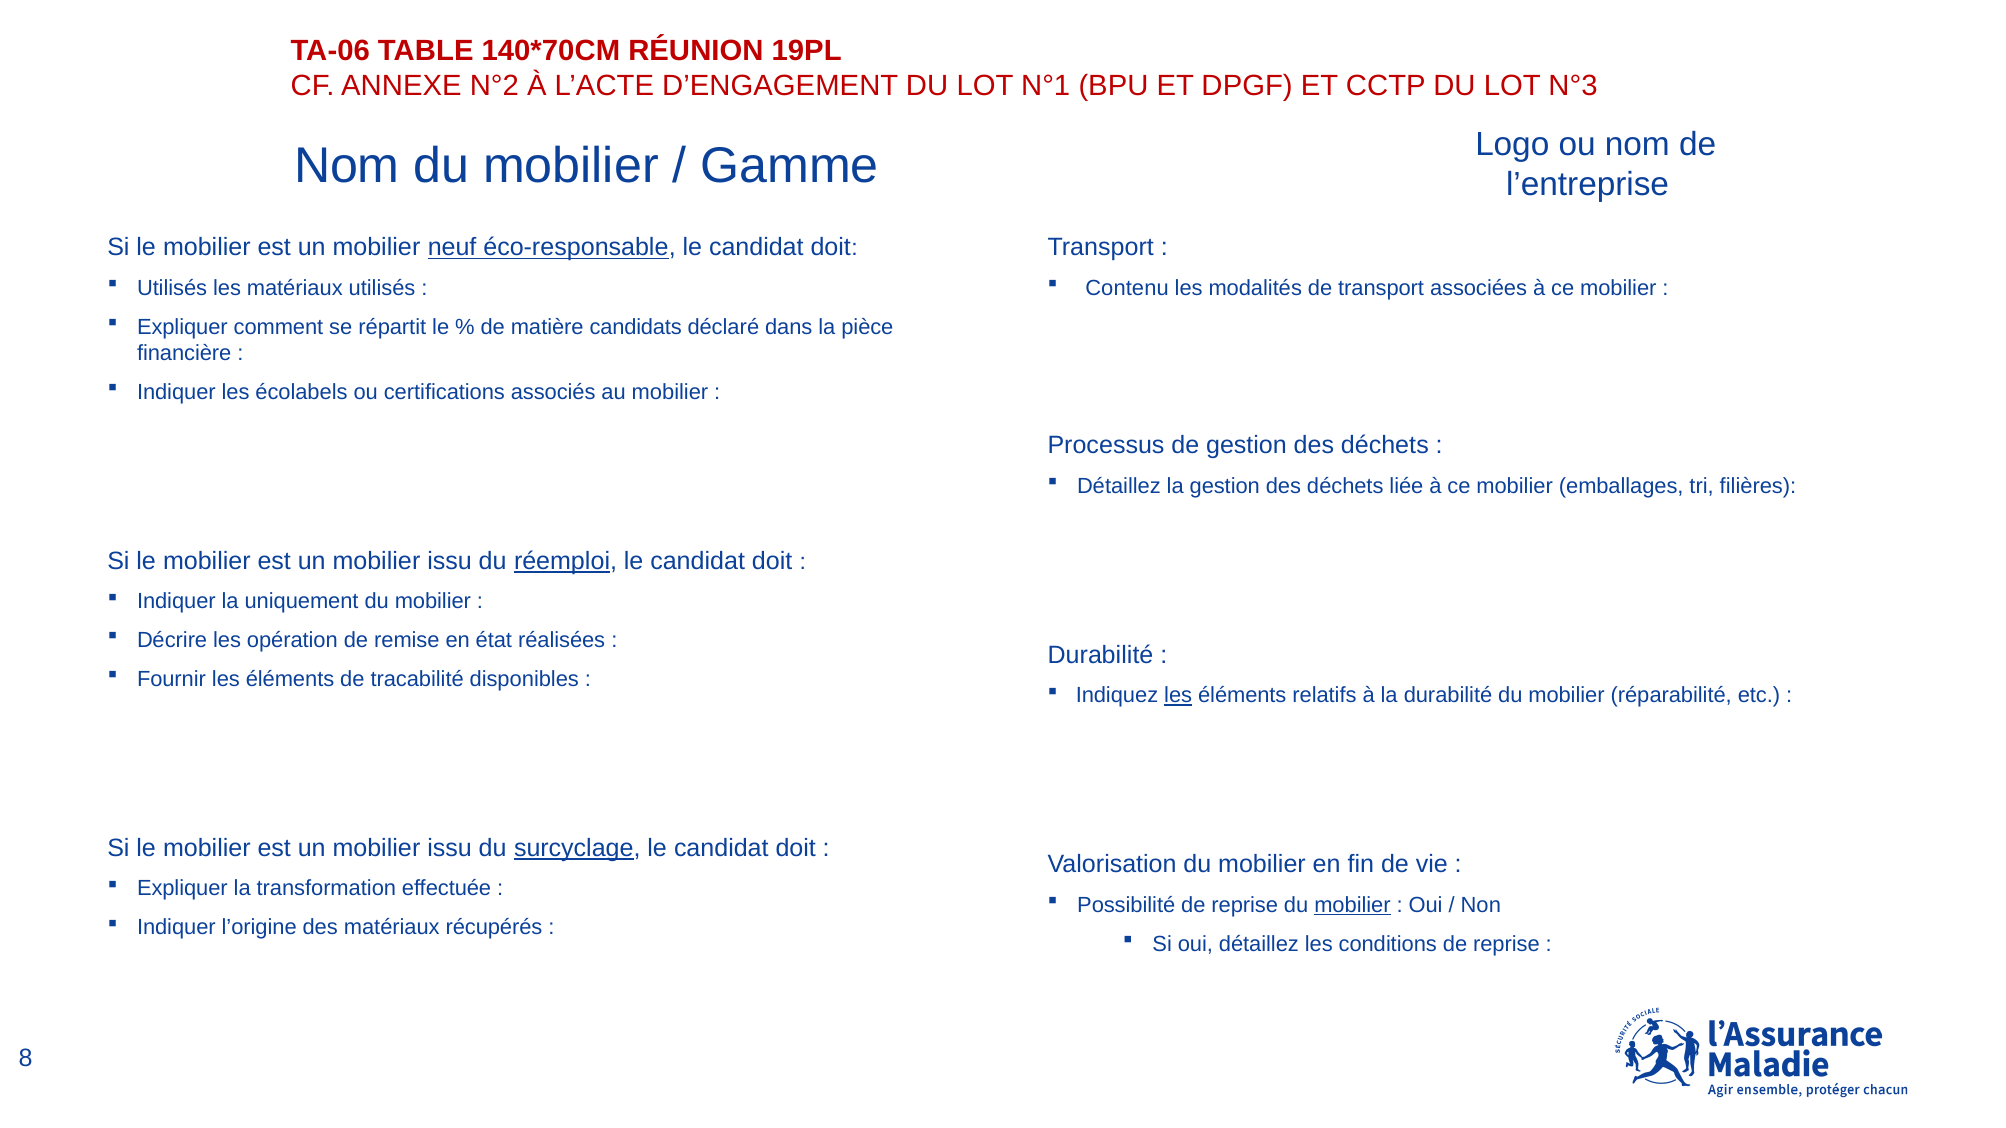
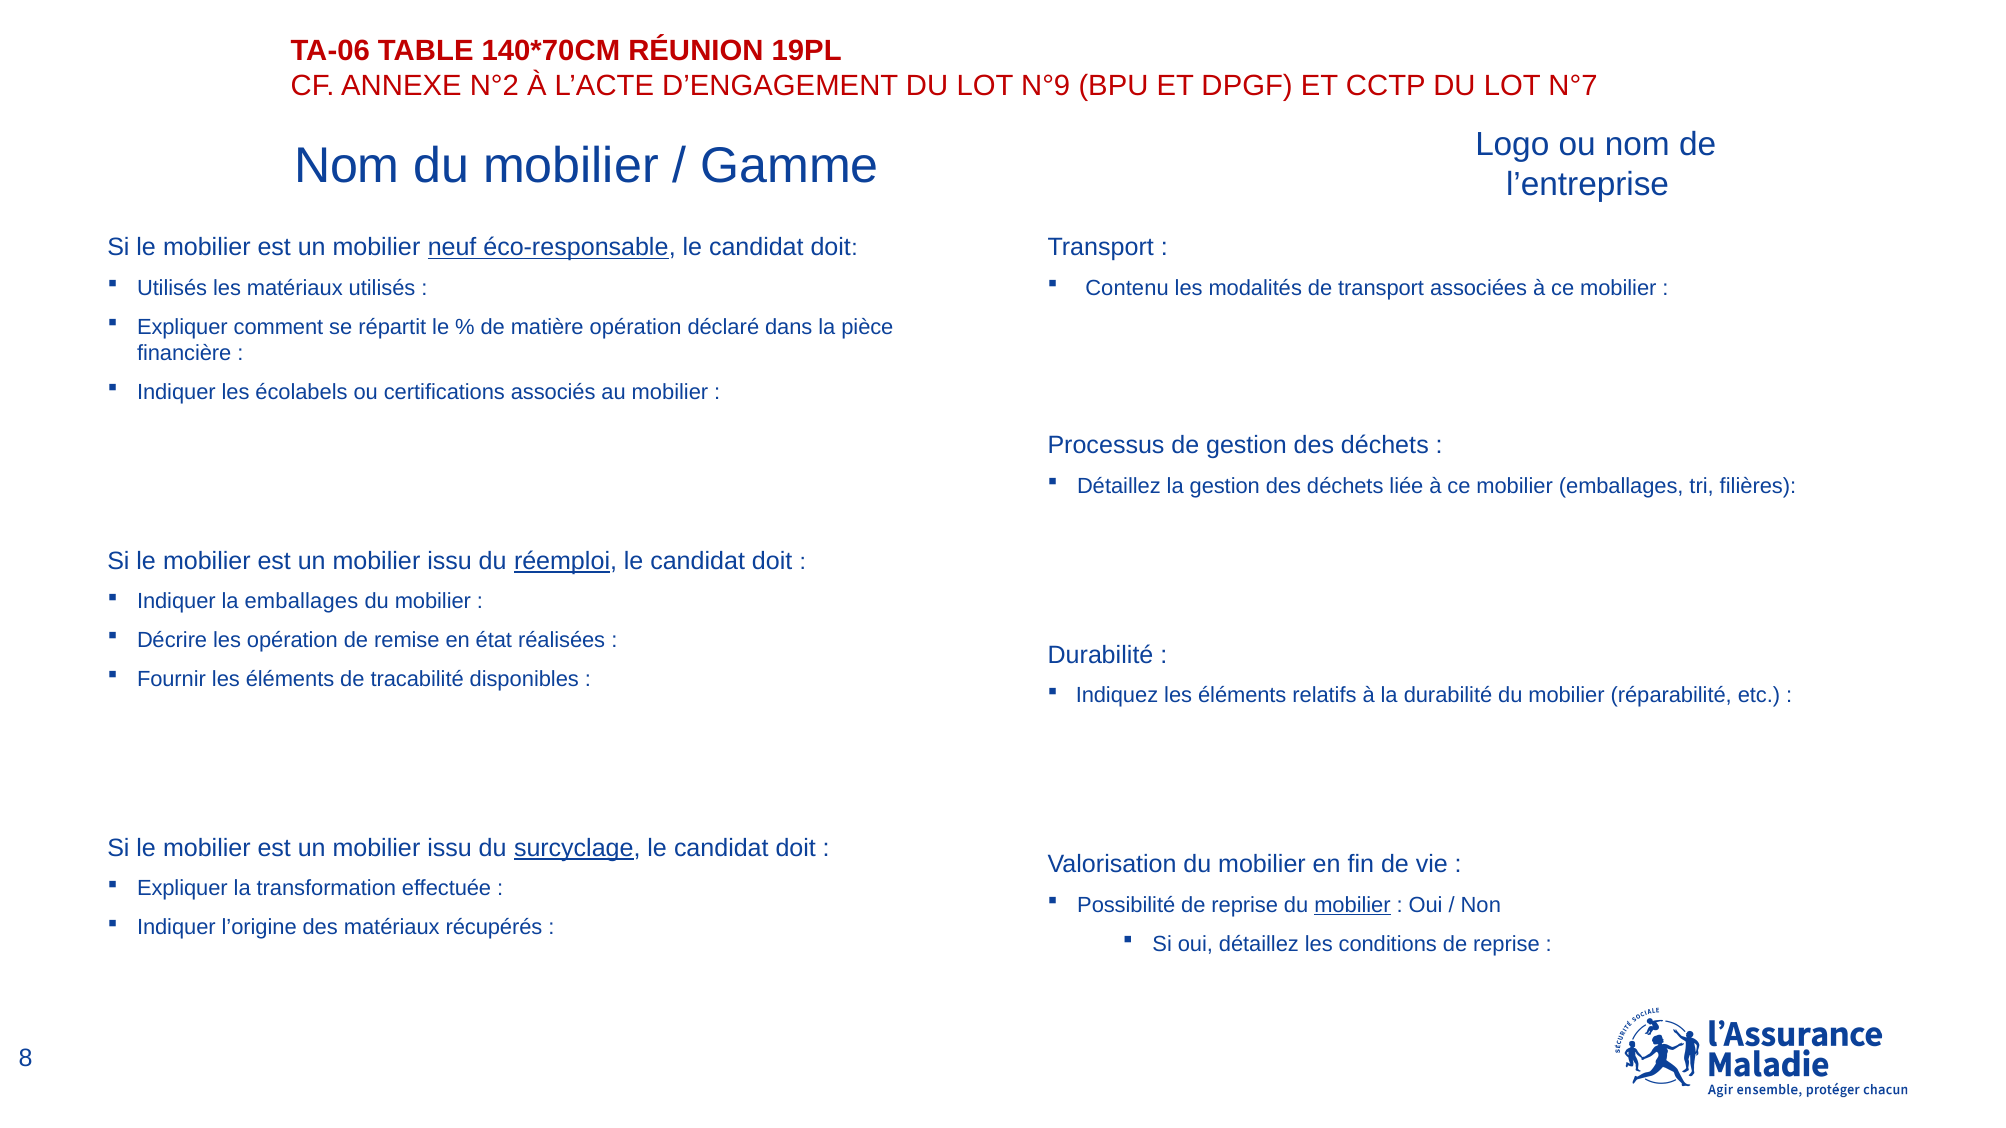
N°1: N°1 -> N°9 (1046, 86)
N°3: N°3 -> N°7 (1573, 86)
matière candidats: candidats -> opération (636, 327)
la uniquement: uniquement -> emballages (301, 602)
les underline: present -> none (1178, 696)
